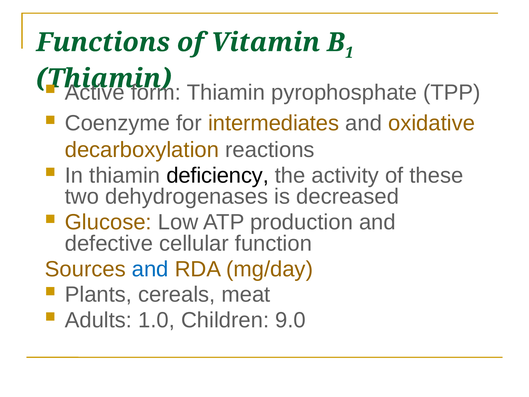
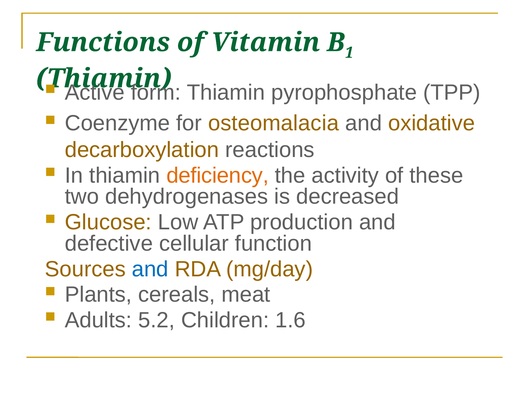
intermediates: intermediates -> osteomalacia (274, 123)
deficiency colour: black -> orange (218, 175)
1.0: 1.0 -> 5.2 (157, 320)
9.0: 9.0 -> 1.6 (291, 320)
